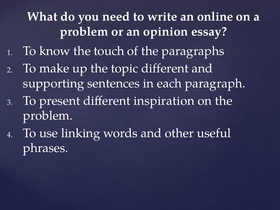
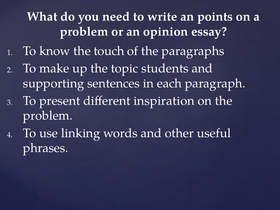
online: online -> points (215, 17)
topic different: different -> students (165, 68)
